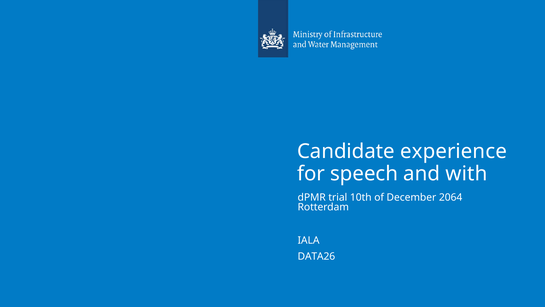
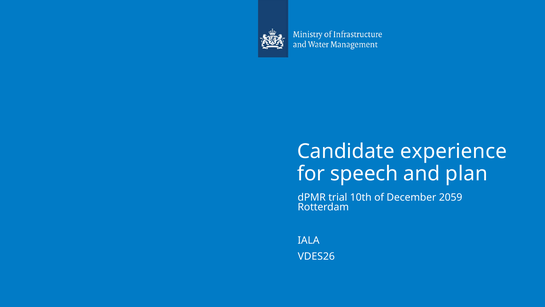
with: with -> plan (467, 173)
2064: 2064 -> 2059 (451, 197)
DATA26: DATA26 -> VDES26 (316, 256)
